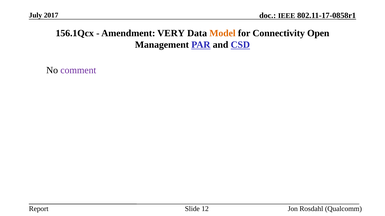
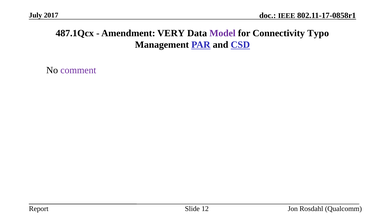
156.1Qcx: 156.1Qcx -> 487.1Qcx (75, 33)
Model colour: orange -> purple (222, 33)
Open: Open -> Typo (318, 33)
